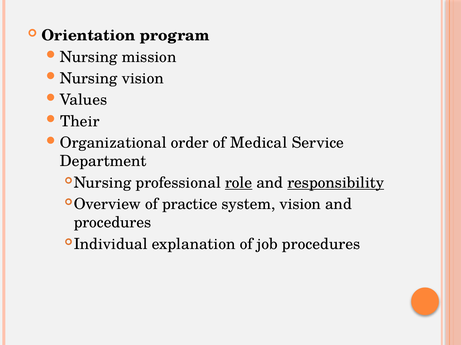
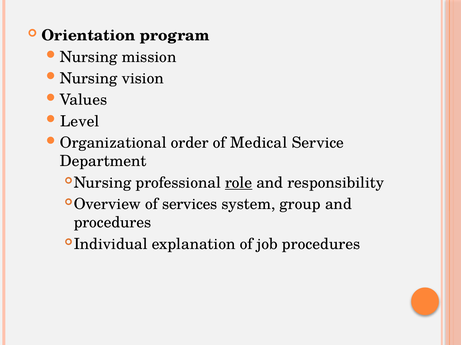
Their: Their -> Level (80, 122)
responsibility underline: present -> none (336, 183)
practice: practice -> services (190, 205)
system vision: vision -> group (300, 205)
